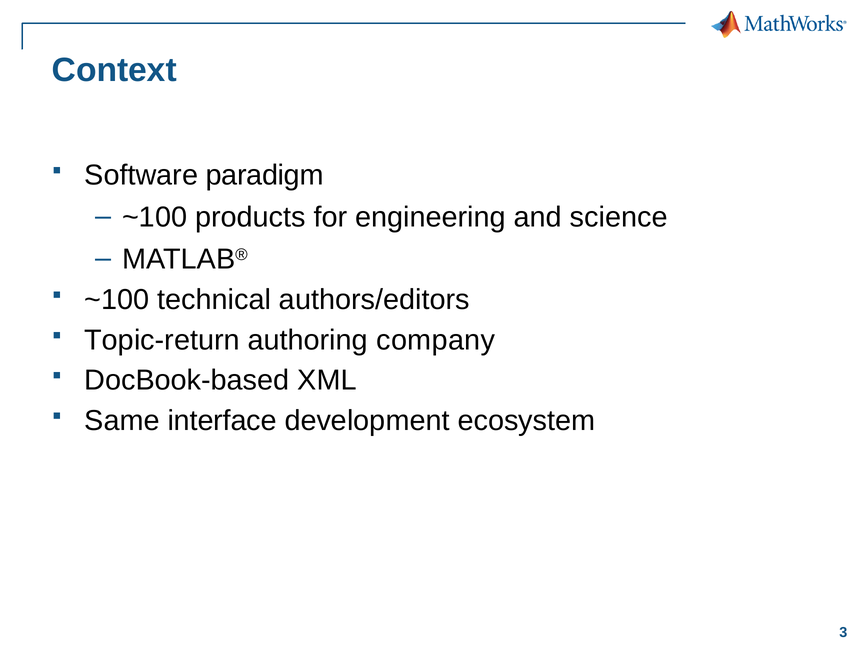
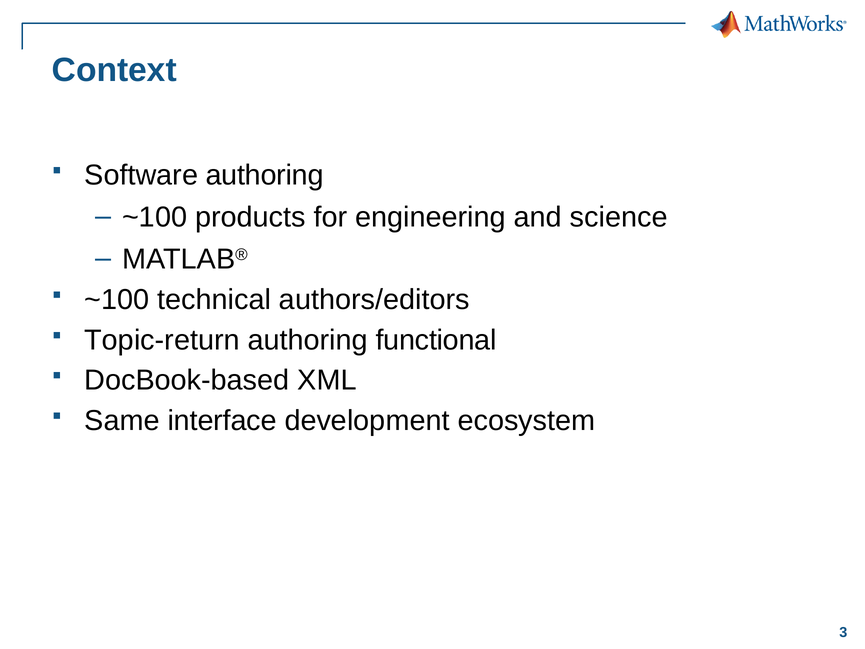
Software paradigm: paradigm -> authoring (265, 175)
company: company -> functional (436, 340)
